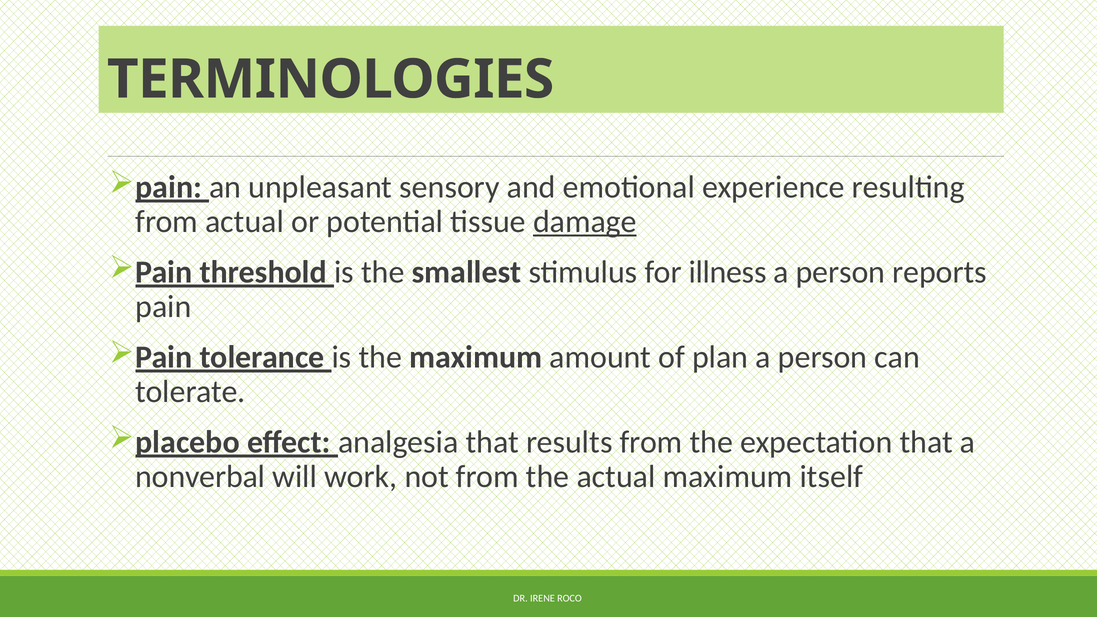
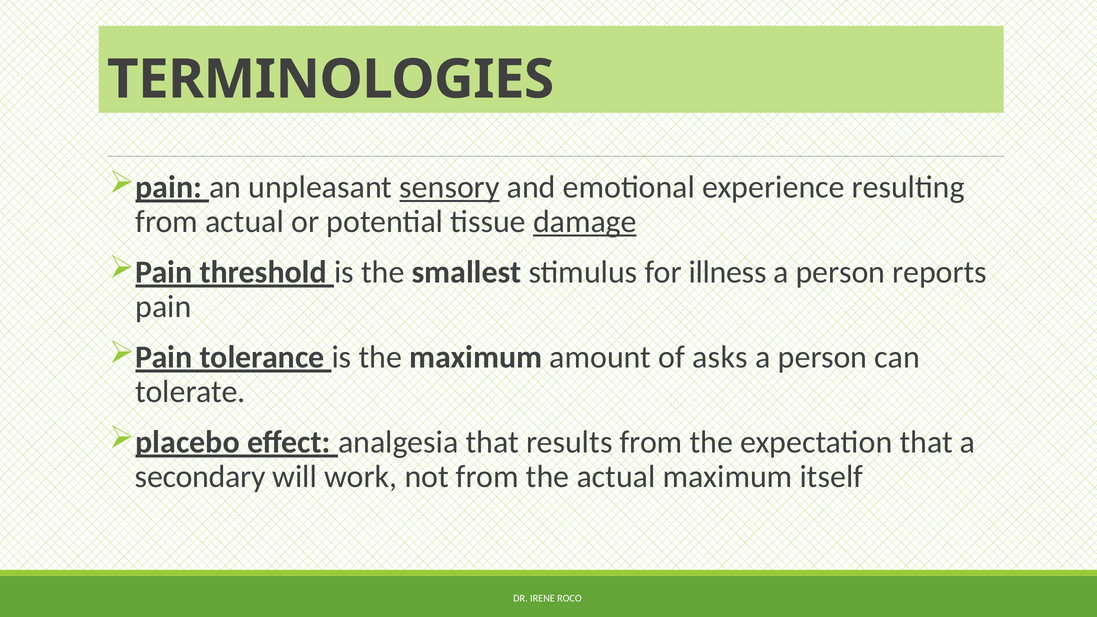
sensory underline: none -> present (449, 187)
plan: plan -> asks (720, 357)
nonverbal: nonverbal -> secondary (200, 477)
